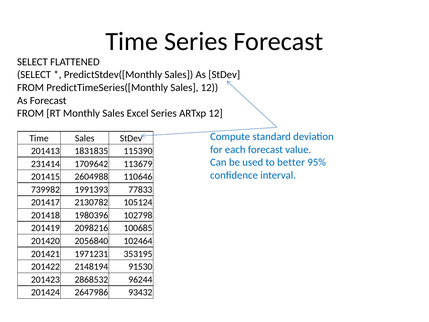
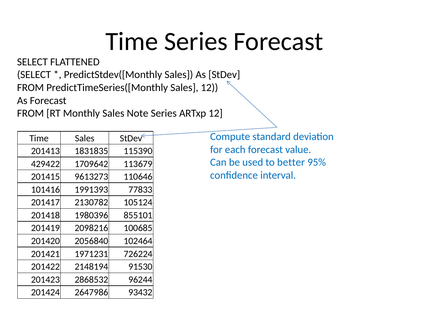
Excel: Excel -> Note (138, 113)
231414: 231414 -> 429422 (45, 164)
2604988: 2604988 -> 9613273 (91, 177)
739982: 739982 -> 101416 (45, 189)
102798: 102798 -> 855101 (138, 215)
353195: 353195 -> 726224 (138, 254)
